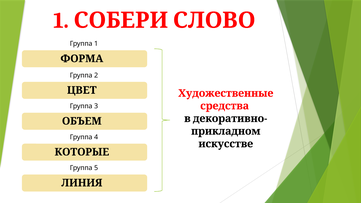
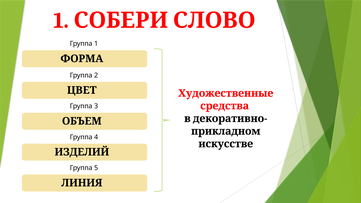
КОТОРЫЕ: КОТОРЫЕ -> ИЗДЕЛИЙ (82, 152)
